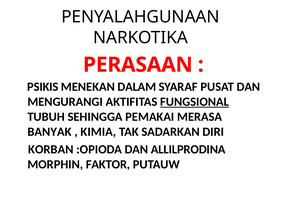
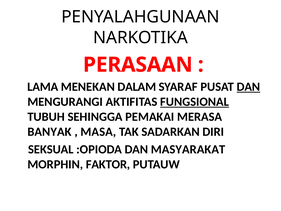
PSIKIS: PSIKIS -> LAMA (43, 87)
DAN underline: none -> present (248, 87)
KIMIA: KIMIA -> MASA (98, 132)
KORBAN: KORBAN -> SEKSUAL (51, 149)
ALLILPRODINA: ALLILPRODINA -> MASYARAKAT (188, 149)
